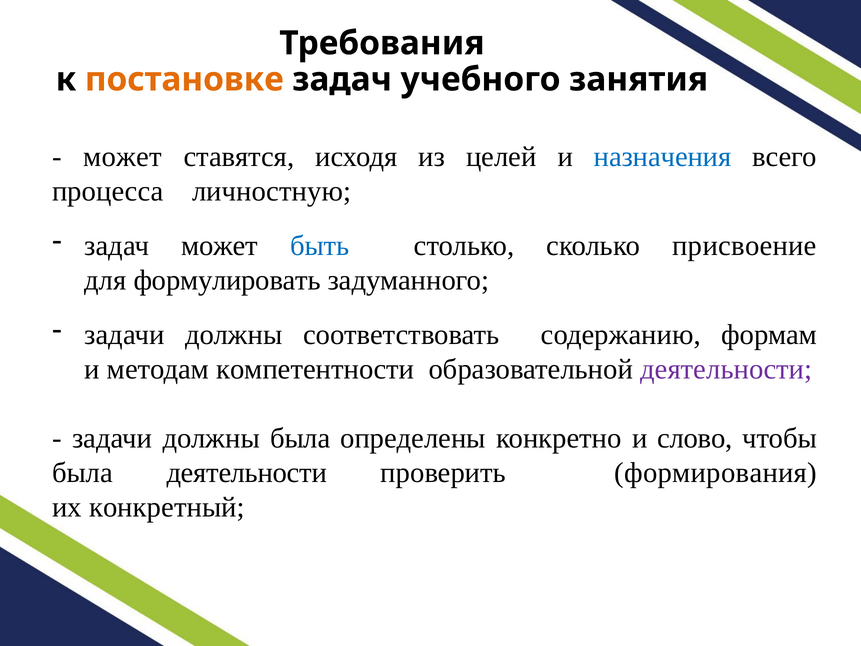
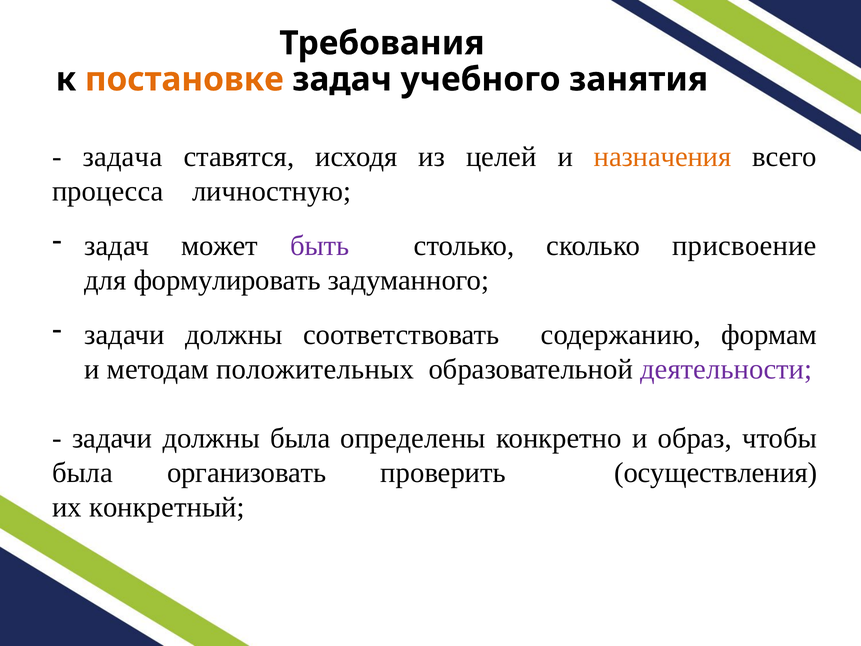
может: может -> задача (122, 157)
назначения colour: blue -> orange (663, 157)
быть colour: blue -> purple (320, 246)
компетентности: компетентности -> положительных (315, 369)
слово: слово -> образ (695, 438)
была деятельности: деятельности -> организовать (247, 473)
формирования: формирования -> осуществления (716, 473)
